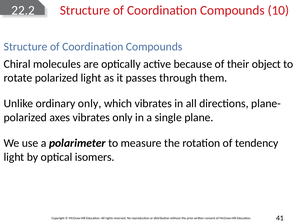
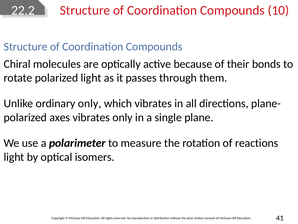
object: object -> bonds (266, 64)
tendency: tendency -> reactions (257, 143)
